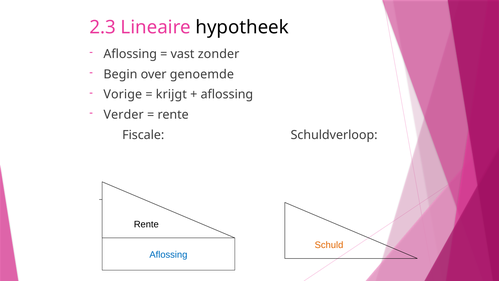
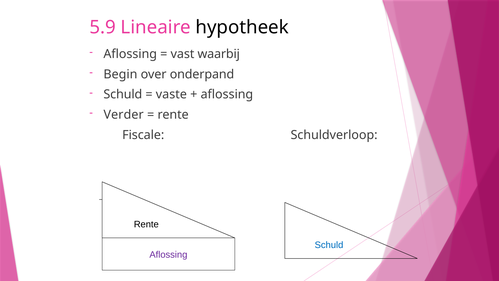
2.3: 2.3 -> 5.9 (103, 27)
zonder: zonder -> waarbij (219, 54)
genoemde: genoemde -> onderpand (202, 74)
Vorige: Vorige -> Schuld (123, 94)
krijgt: krijgt -> vaste (171, 94)
Schuld colour: orange -> blue (329, 245)
Aflossing colour: blue -> purple (168, 254)
